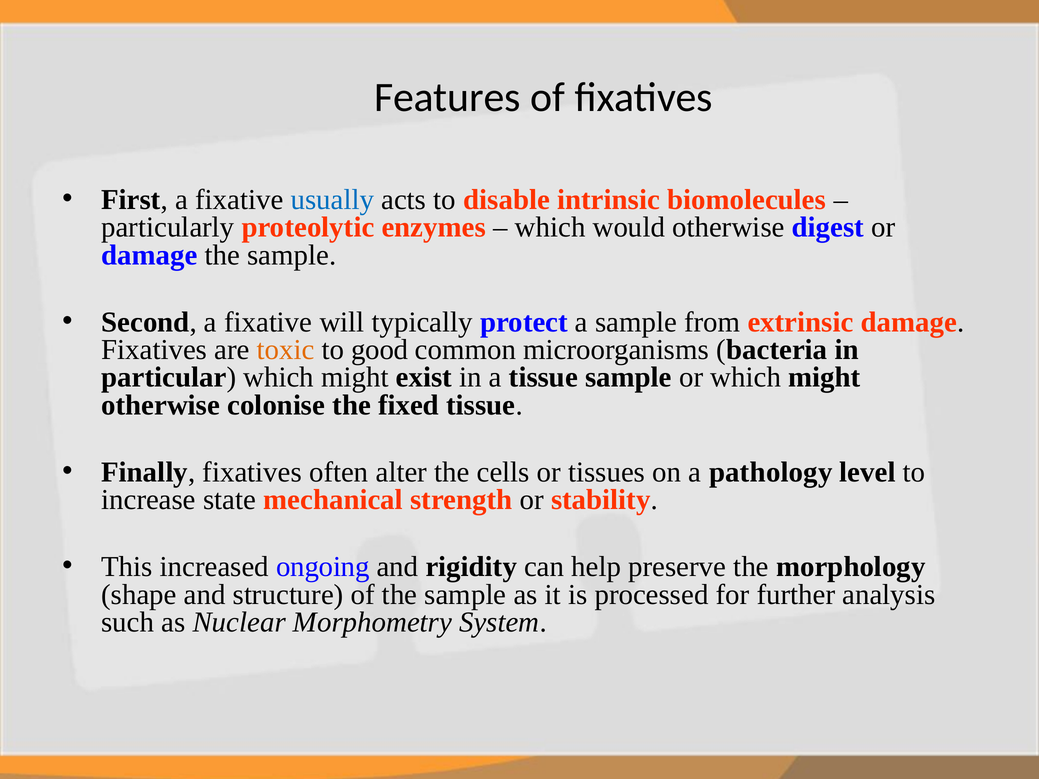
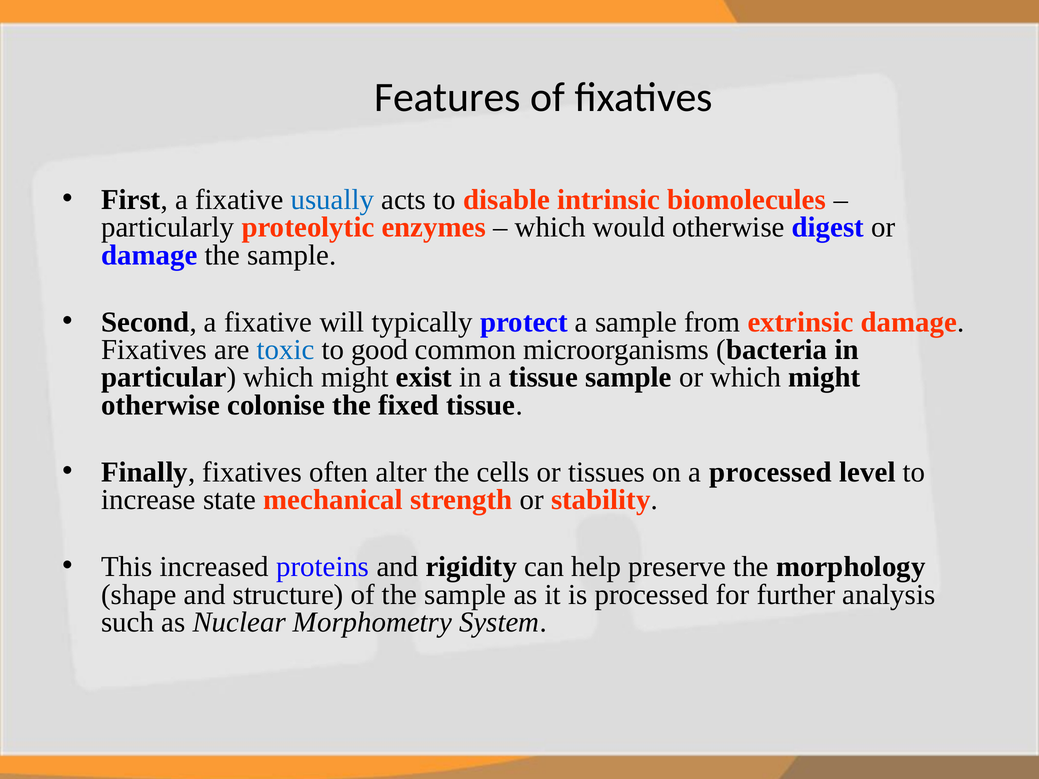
toxic colour: orange -> blue (286, 350)
a pathology: pathology -> processed (771, 472)
ongoing: ongoing -> proteins (323, 567)
